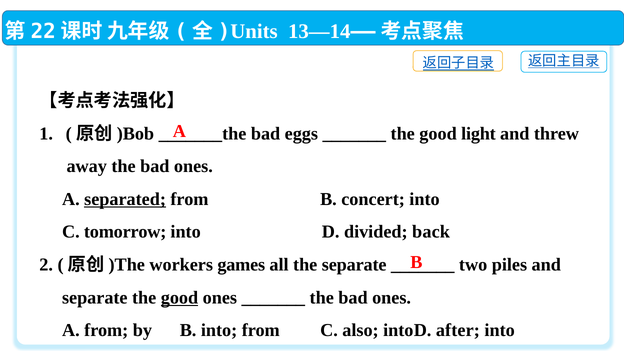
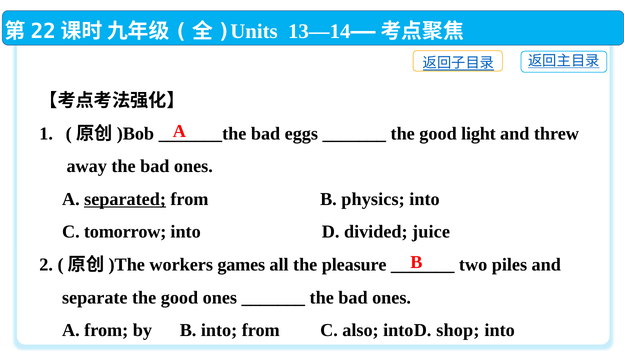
concert: concert -> physics (373, 199)
back: back -> juice (431, 232)
the separate: separate -> pleasure (354, 265)
good underline: present -> none (180, 298)
after: after -> shop (458, 330)
